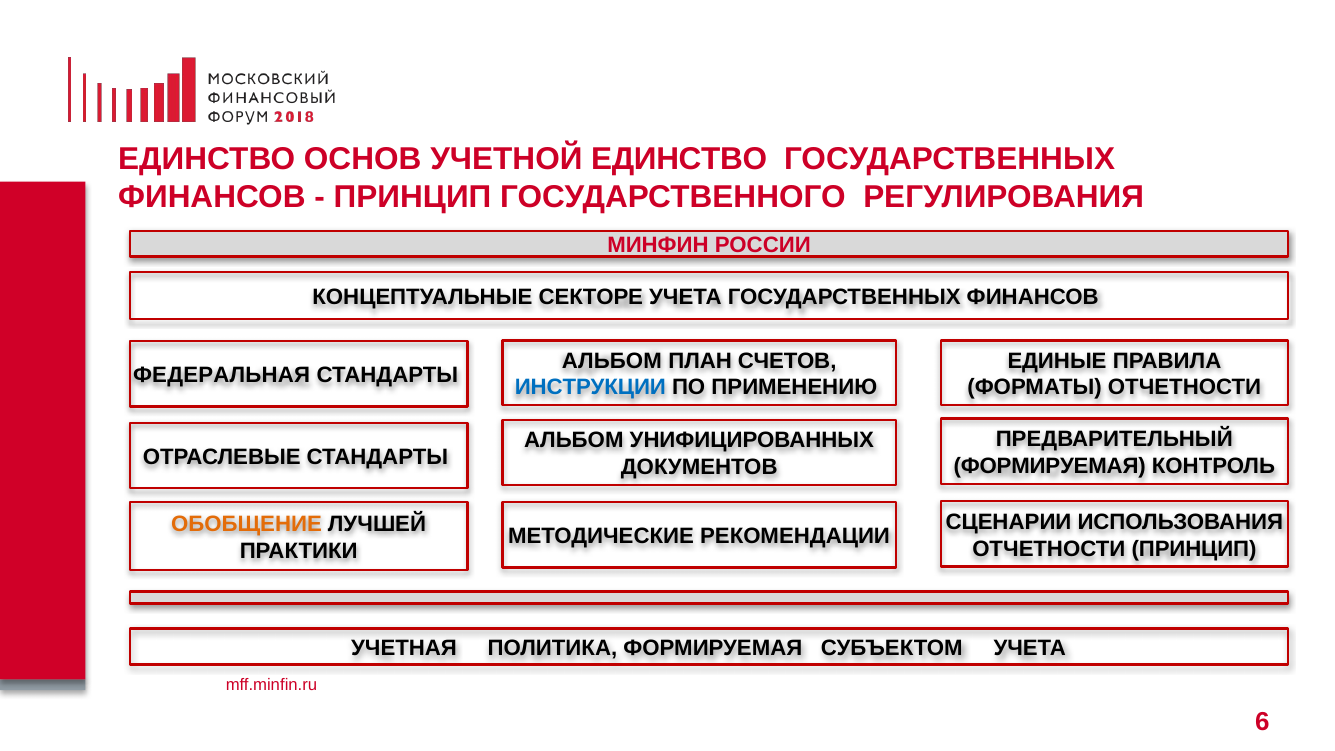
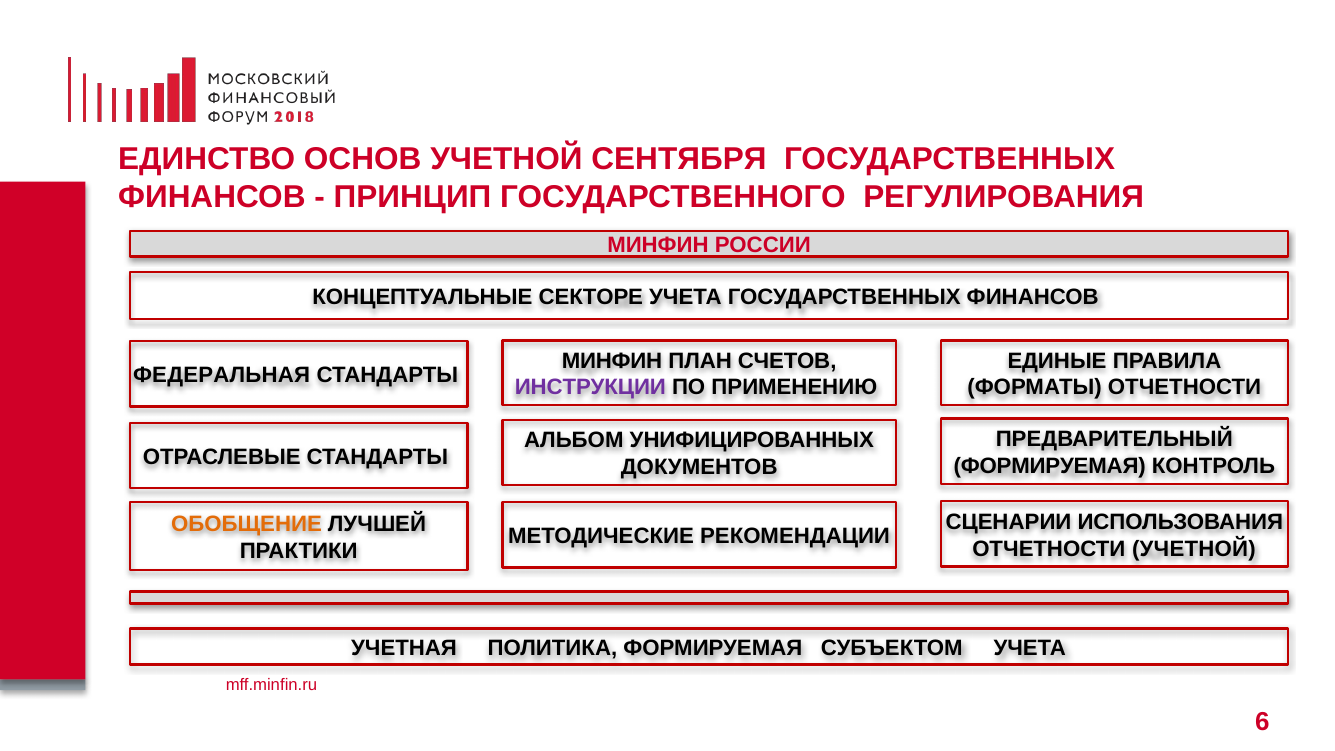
УЧЕТНОЙ ЕДИНСТВО: ЕДИНСТВО -> СЕНТЯБРЯ (679, 159)
АЛЬБОМ: АЛЬБОМ -> МИНФИН (612, 361)
ИНСТРУКЦИИ colour: blue -> purple (590, 388)
ОТЧЕТНОСТИ ПРИНЦИП: ПРИНЦИП -> УЧЕТНОЙ (1194, 549)
